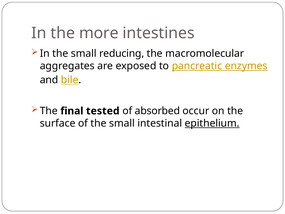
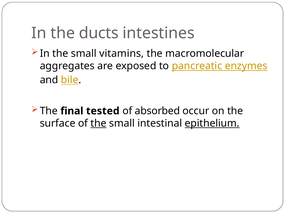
more: more -> ducts (99, 33)
reducing: reducing -> vitamins (122, 53)
the underline: none -> present (99, 123)
